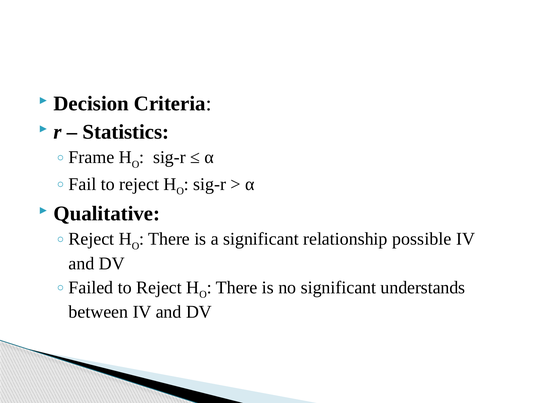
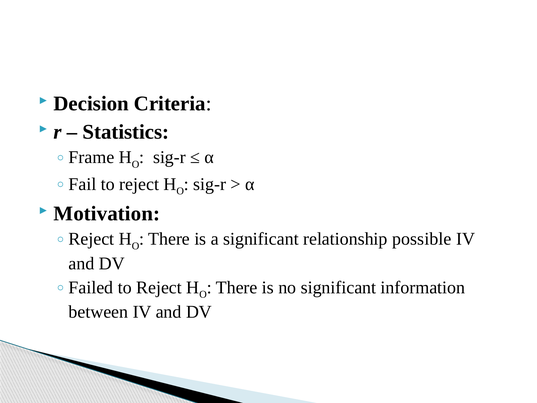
Qualitative: Qualitative -> Motivation (107, 213)
understands: understands -> information (423, 287)
